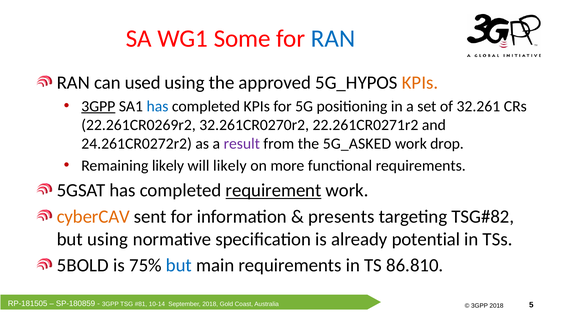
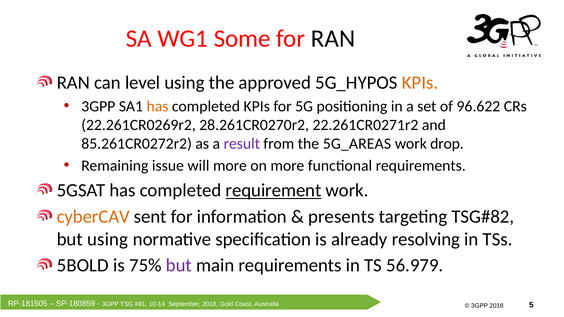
RAN colour: blue -> black (333, 39)
used: used -> level (143, 83)
3GPP underline: present -> none (98, 106)
has colour: blue -> orange (157, 106)
32.261: 32.261 -> 96.622 (478, 106)
32.261CR0270r2: 32.261CR0270r2 -> 28.261CR0270r2 (254, 125)
24.261CR0272r2: 24.261CR0272r2 -> 85.261CR0272r2 (137, 144)
5G_ASKED: 5G_ASKED -> 5G_AREAS (357, 144)
Remaining likely: likely -> issue (168, 166)
will likely: likely -> more (230, 166)
potential: potential -> resolving (426, 239)
but colour: blue -> purple (179, 266)
86.810: 86.810 -> 56.979 (415, 266)
